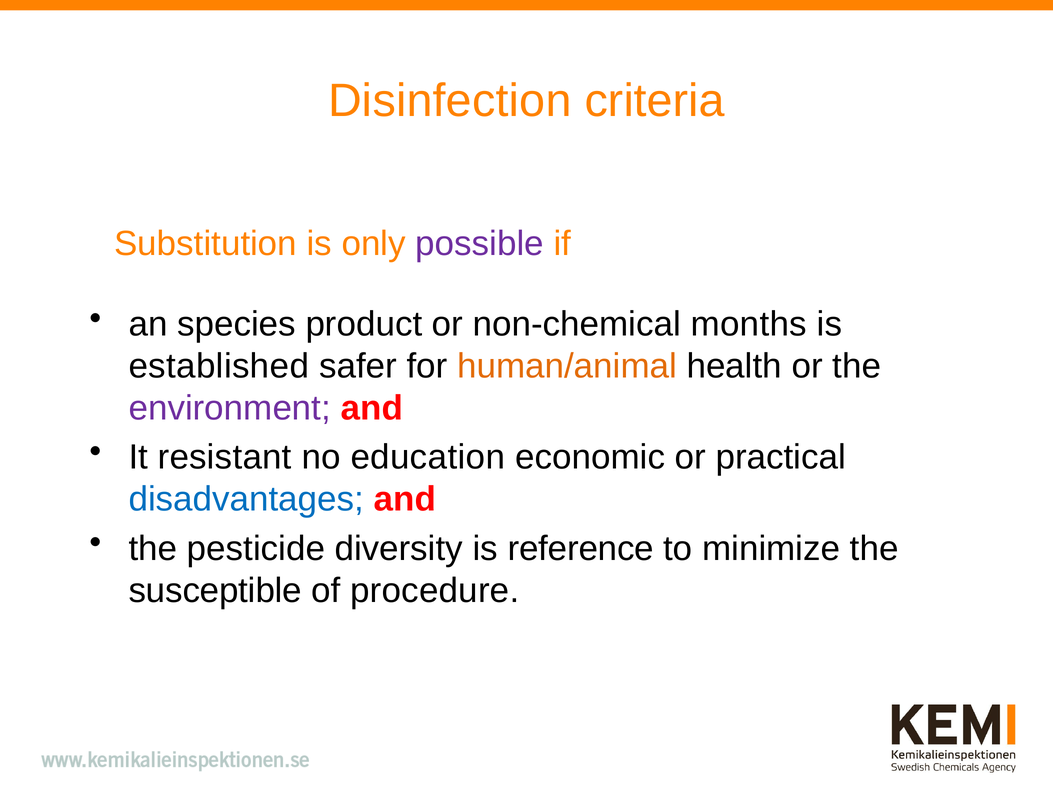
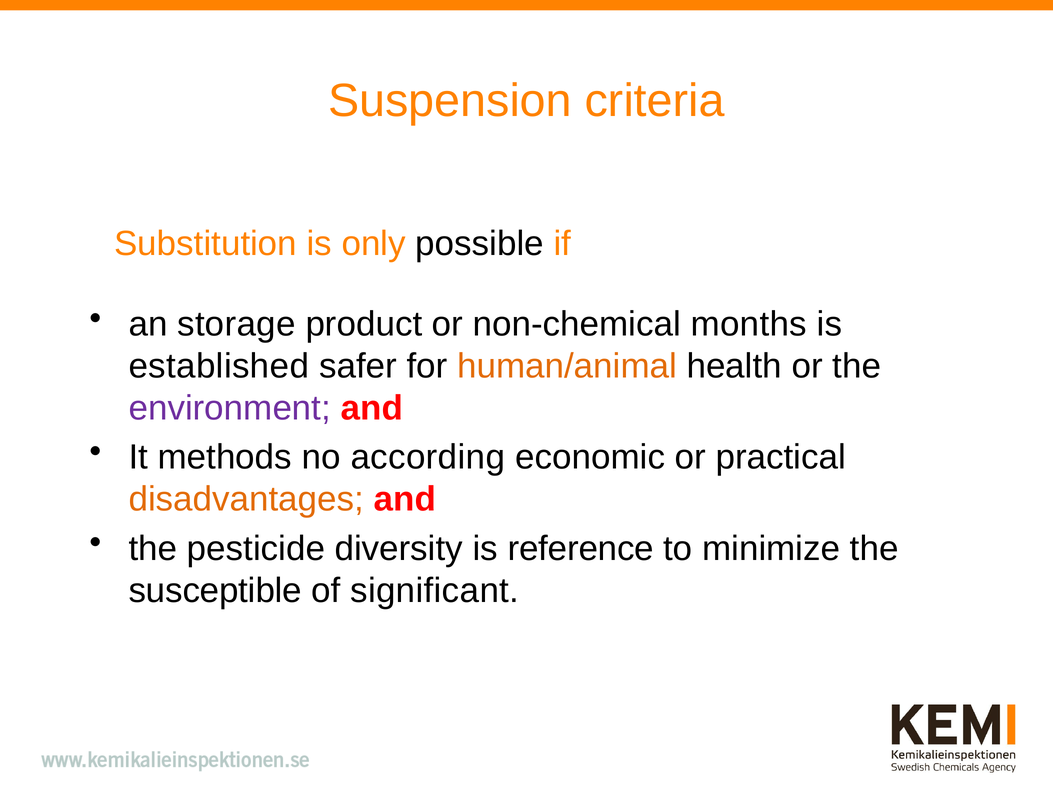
Disinfection: Disinfection -> Suspension (450, 101)
possible colour: purple -> black (480, 243)
species: species -> storage (236, 324)
resistant: resistant -> methods (225, 457)
education: education -> according (428, 457)
disadvantages colour: blue -> orange (246, 499)
procedure: procedure -> significant (435, 590)
